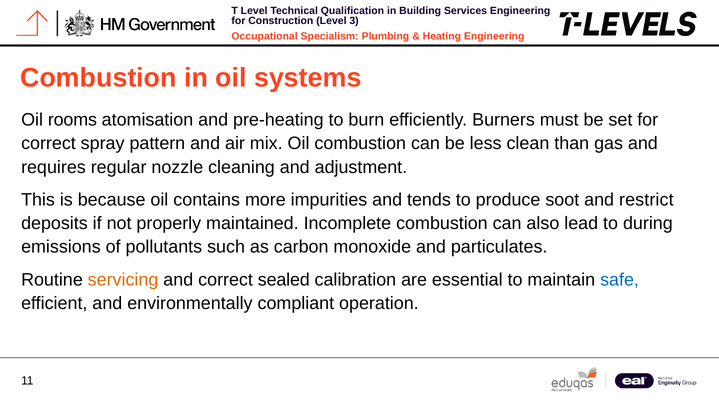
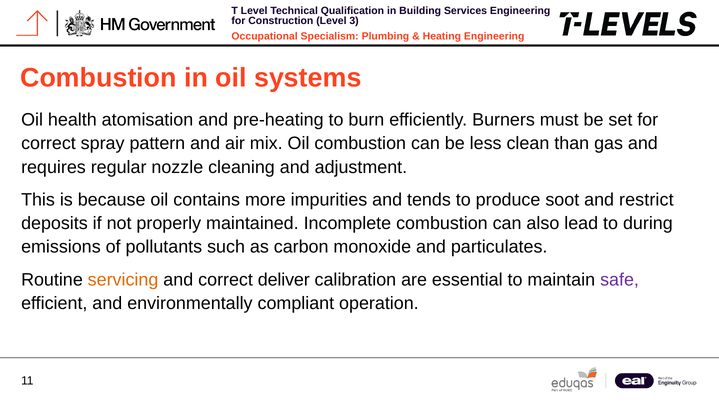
rooms: rooms -> health (72, 120)
sealed: sealed -> deliver (284, 279)
safe colour: blue -> purple (620, 279)
